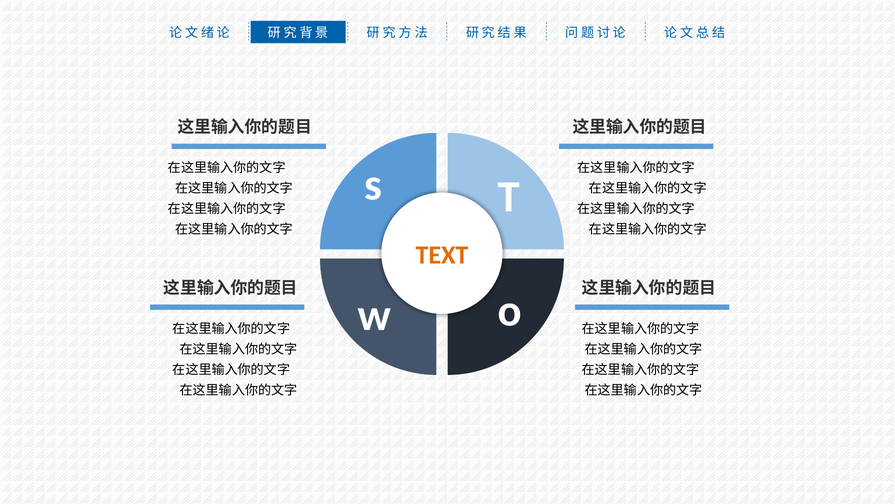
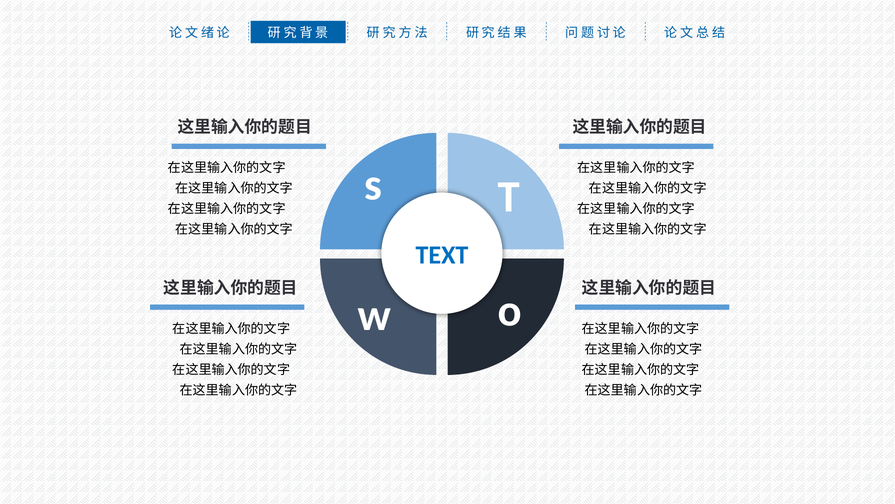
TEXT colour: orange -> blue (442, 255)
